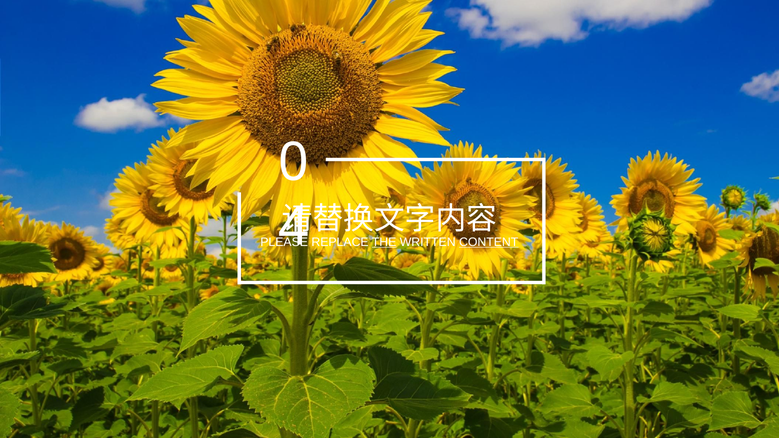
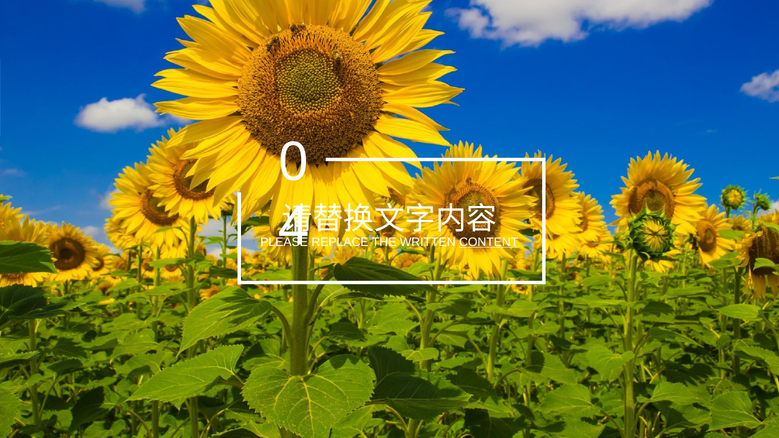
THE underline: present -> none (384, 242)
